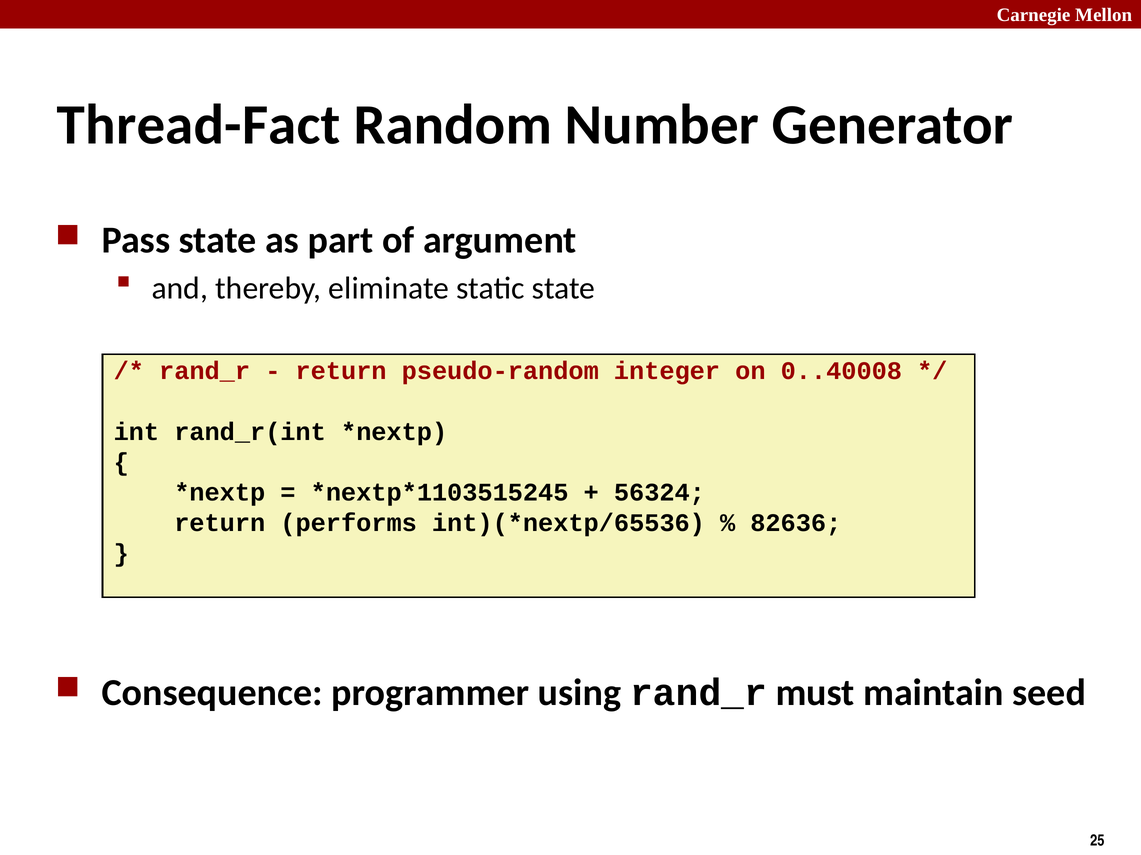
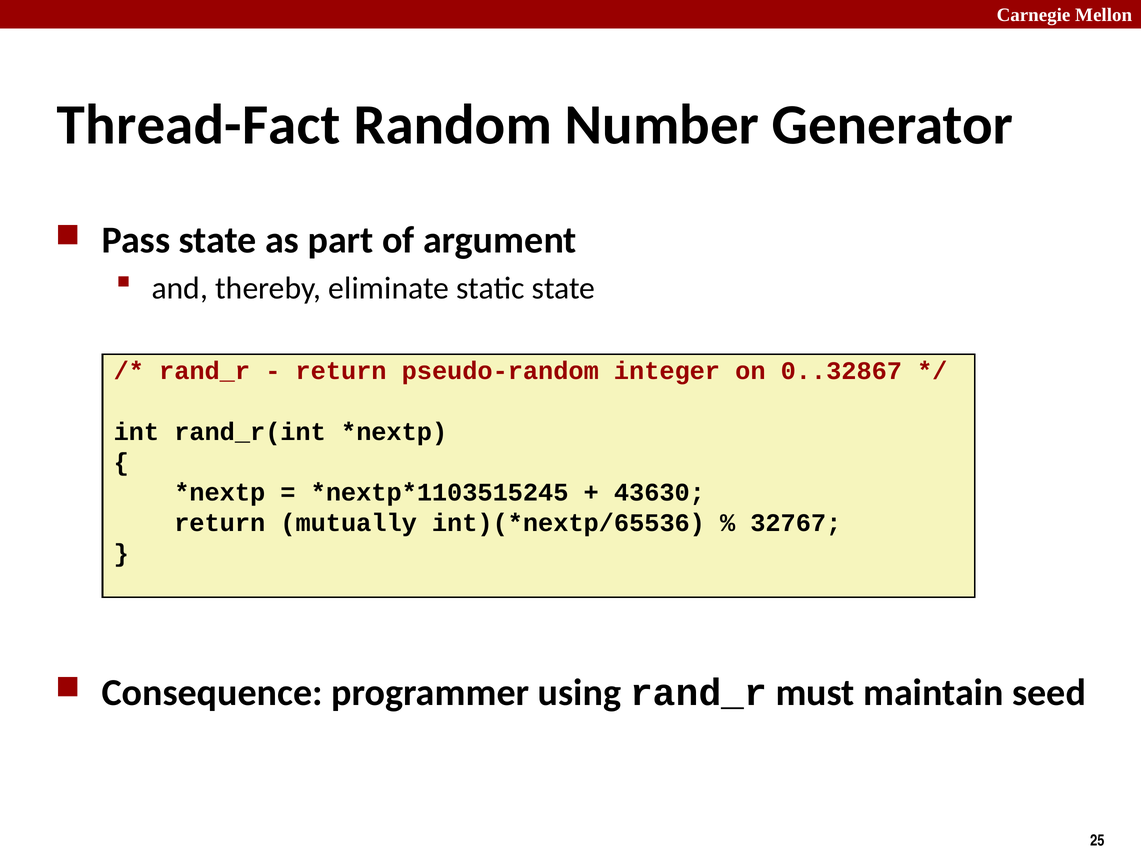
0..40008: 0..40008 -> 0..32867 (841, 371)
56324: 56324 -> 43630 (659, 493)
performs: performs -> mutually (349, 523)
82636: 82636 -> 32767 (796, 523)
